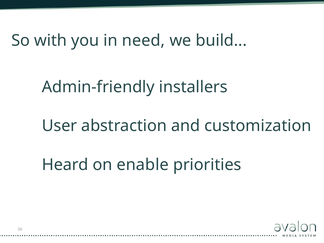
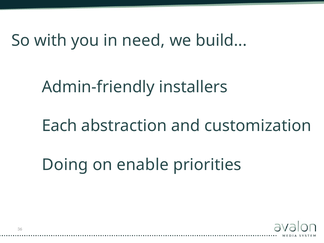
User: User -> Each (60, 126)
Heard: Heard -> Doing (65, 165)
